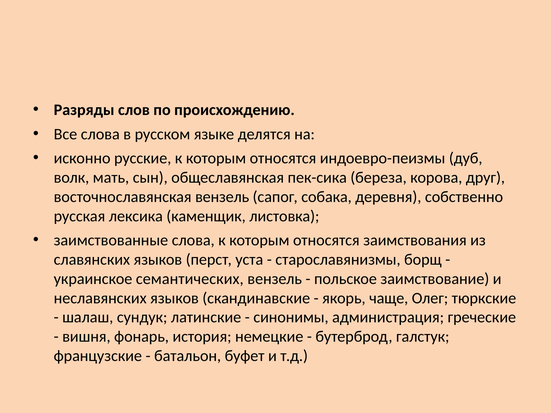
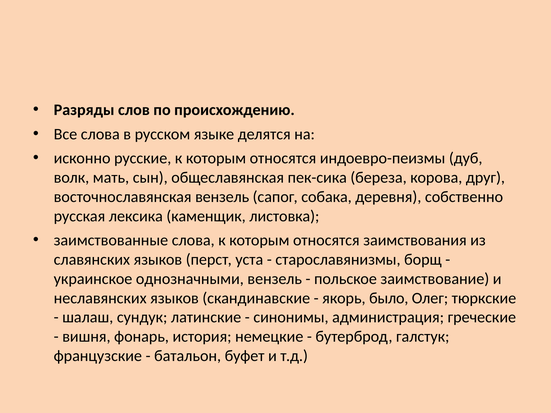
семантических: семантических -> однозначными (190, 279)
чаще: чаще -> было (389, 298)
